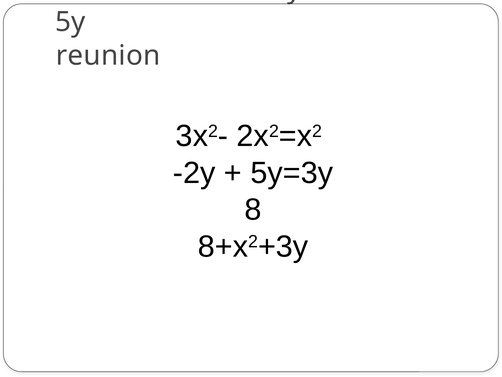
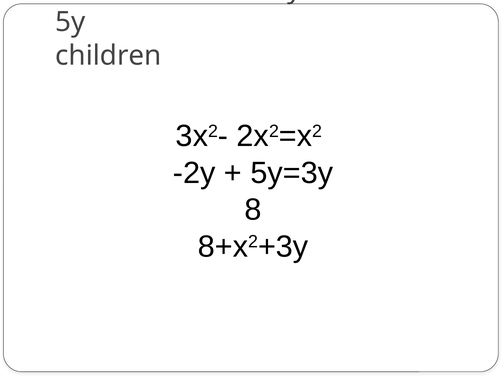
reunion: reunion -> children (108, 55)
